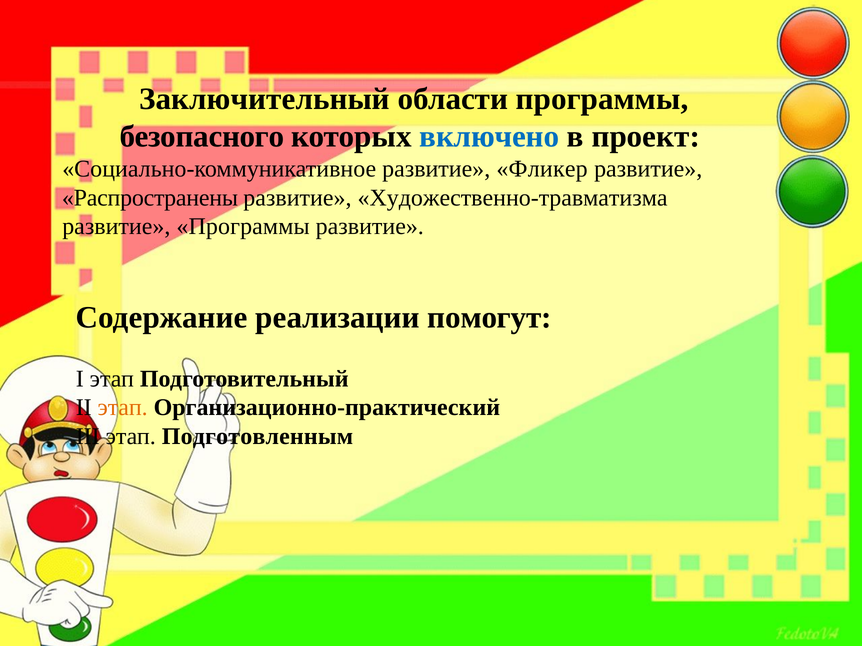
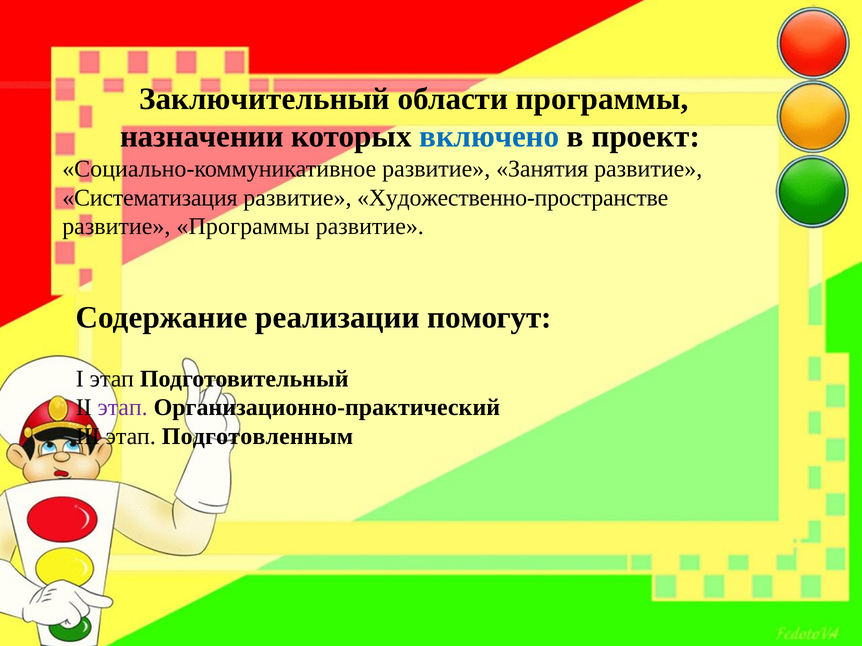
безопасного: безопасного -> назначении (202, 137)
Фликер: Фликер -> Занятия (542, 169)
Распространены: Распространены -> Систематизация (150, 198)
Художественно-травматизма: Художественно-травматизма -> Художественно-пространстве (513, 198)
этап colour: orange -> purple (123, 408)
